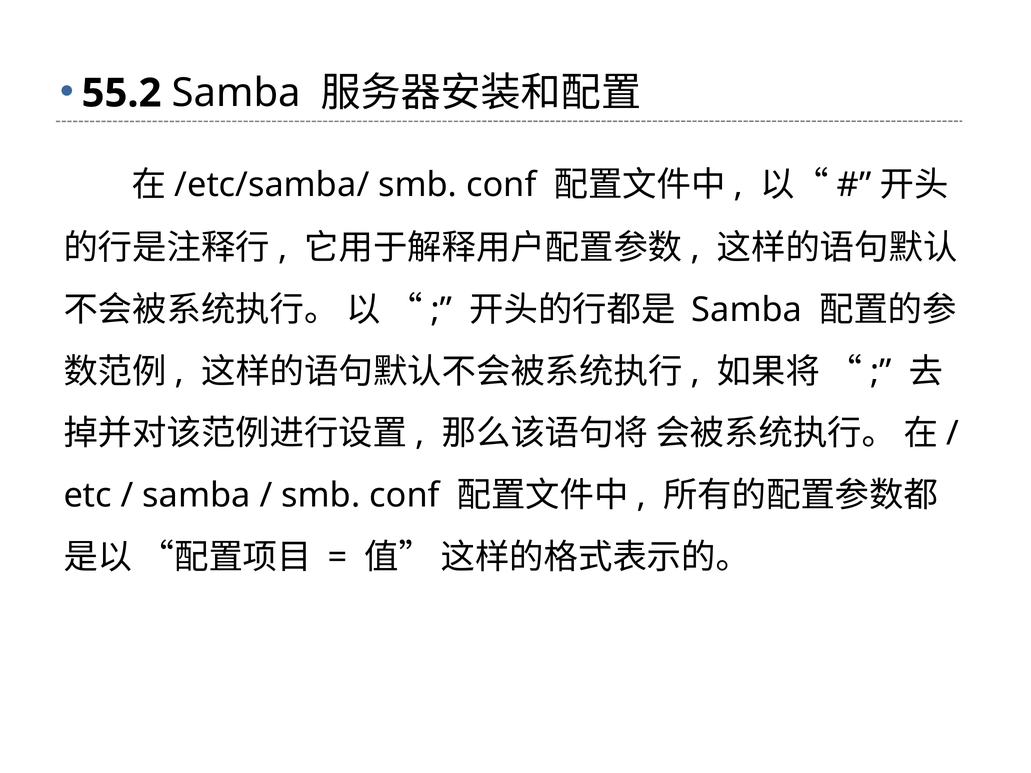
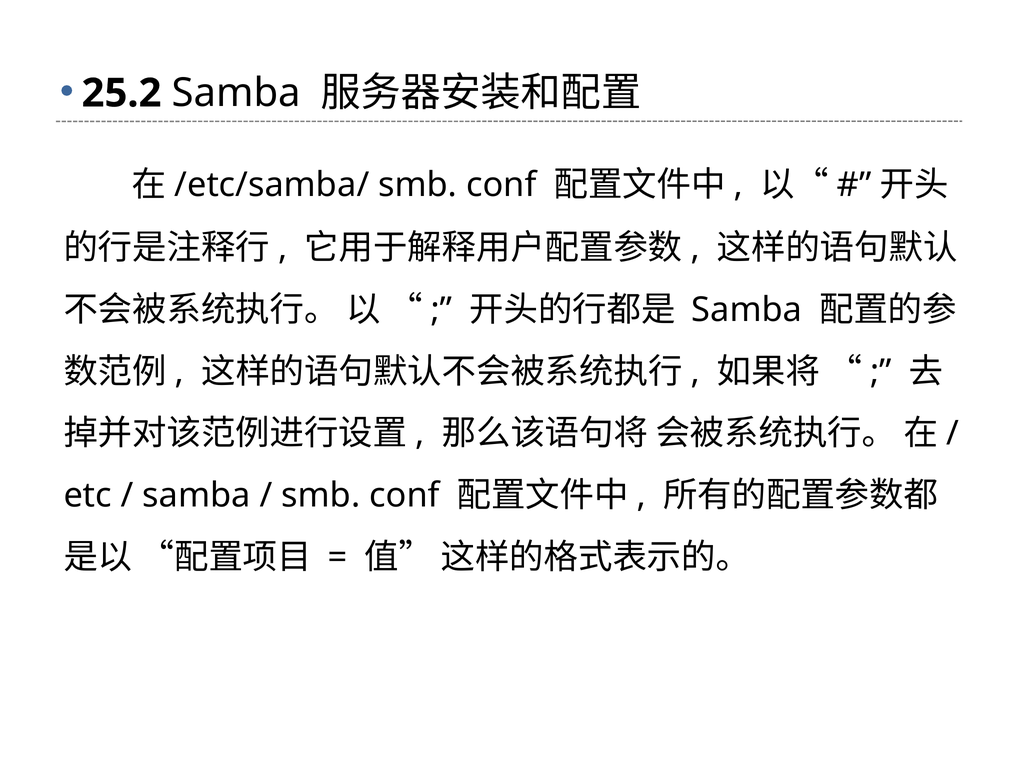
55.2: 55.2 -> 25.2 (122, 93)
